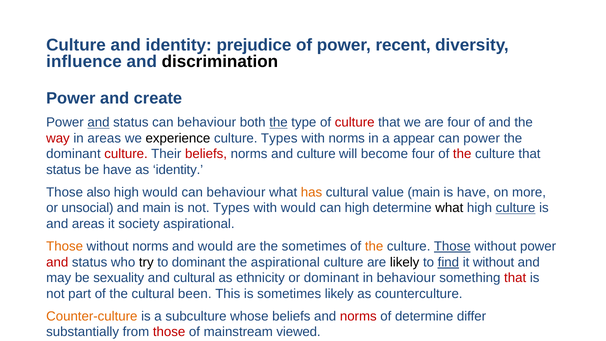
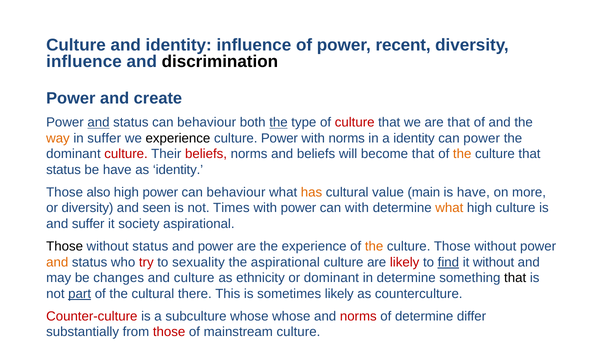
identity prejudice: prejudice -> influence (254, 45)
are four: four -> that (459, 123)
way colour: red -> orange (58, 138)
in areas: areas -> suffer (104, 138)
culture Types: Types -> Power (279, 138)
a appear: appear -> identity (414, 138)
and culture: culture -> beliefs (316, 154)
become four: four -> that (423, 154)
the colour: red -> orange (462, 154)
high would: would -> power (160, 192)
or unsocial: unsocial -> diversity (87, 208)
and main: main -> seen (157, 208)
not Types: Types -> Times (231, 208)
with would: would -> power (298, 208)
can high: high -> with (357, 208)
what colour: black -> orange (449, 208)
culture underline: present -> none (516, 208)
and areas: areas -> suffer (88, 224)
Those colour: orange -> black (65, 246)
without norms: norms -> status (150, 246)
and would: would -> power (216, 246)
the sometimes: sometimes -> experience (314, 246)
Those underline: present -> none (452, 246)
and colour: red -> orange (57, 262)
try colour: black -> red (146, 262)
to dominant: dominant -> sexuality (198, 262)
likely colour: black -> red (405, 262)
sexuality: sexuality -> changes (119, 278)
and cultural: cultural -> culture (194, 278)
in behaviour: behaviour -> determine (406, 278)
that colour: red -> black (515, 278)
part underline: none -> present (80, 294)
been: been -> there (195, 294)
Counter-culture colour: orange -> red (92, 316)
whose beliefs: beliefs -> whose (291, 316)
mainstream viewed: viewed -> culture (298, 332)
